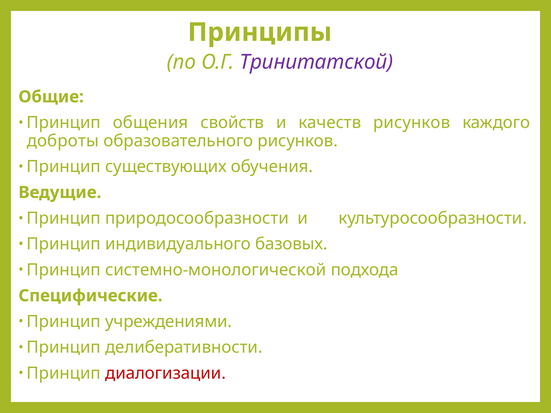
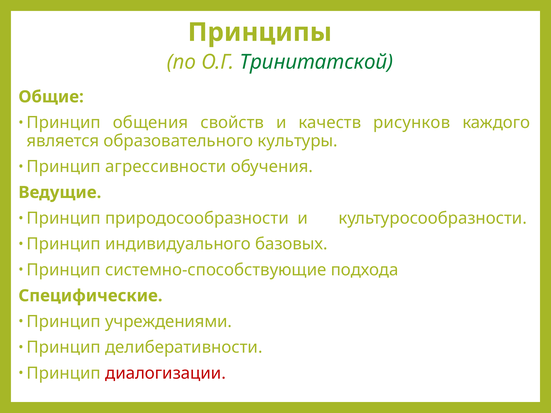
Тринитатской colour: purple -> green (316, 62)
доброты: доброты -> является (63, 141)
образовательного рисунков: рисунков -> культуры (298, 141)
существующих: существующих -> агрессивности (166, 167)
системно-монологической: системно-монологической -> системно-способствующие (216, 270)
